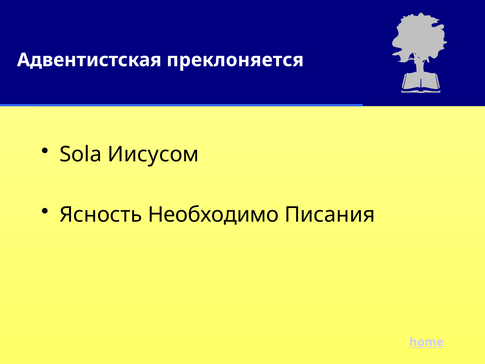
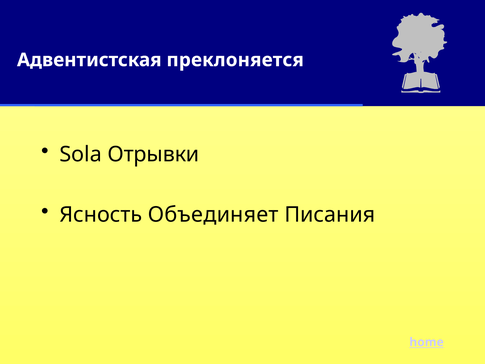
Иисусом: Иисусом -> Отрывки (153, 154)
Необходимо: Необходимо -> Объединяет (213, 215)
